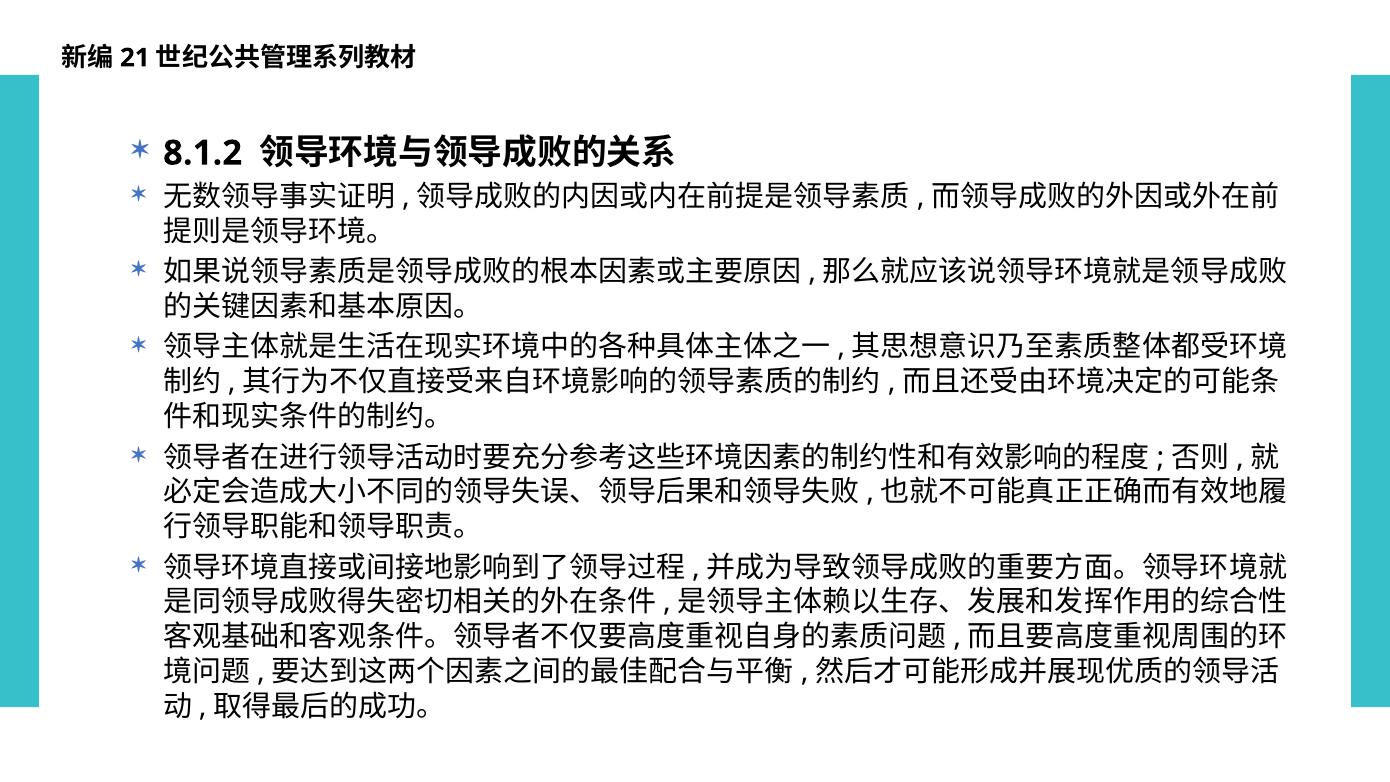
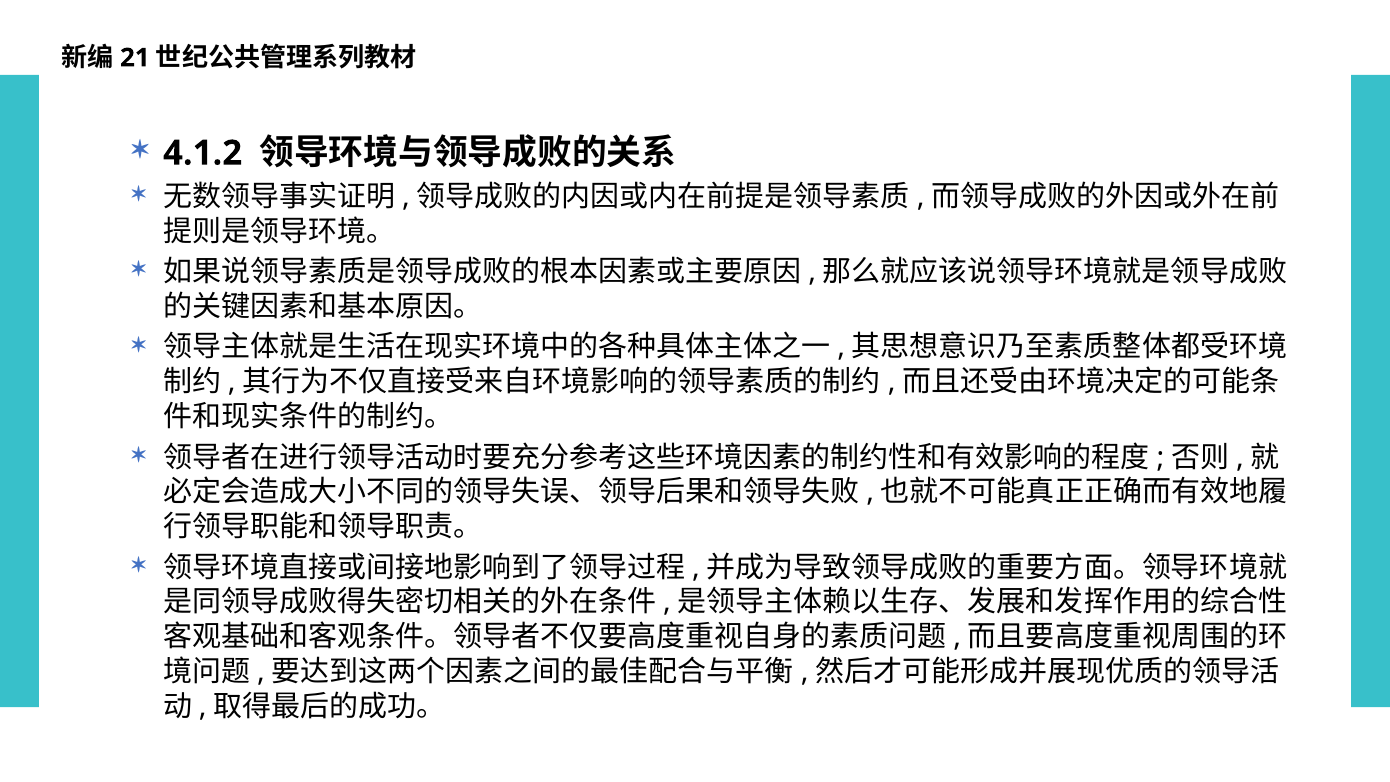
8.1.2: 8.1.2 -> 4.1.2 (203, 153)
